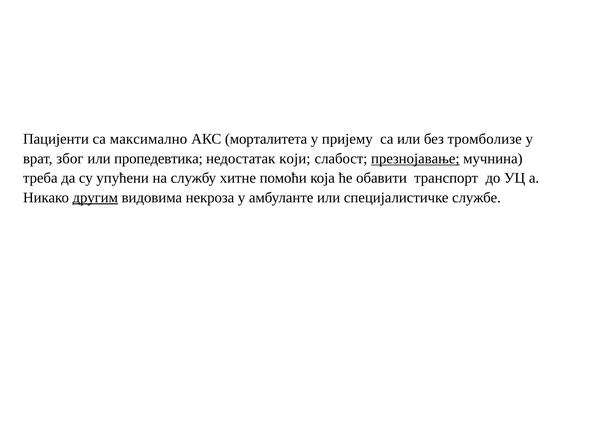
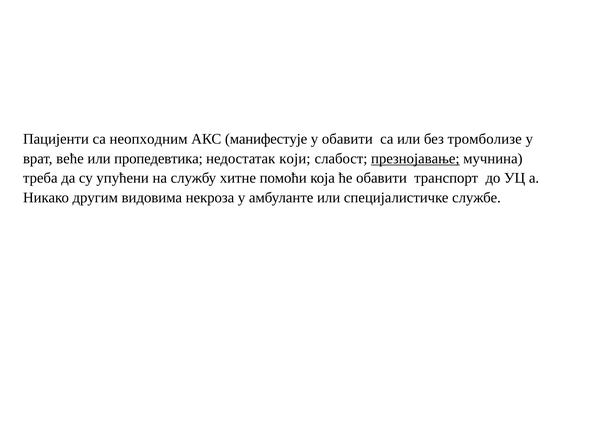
максимално: максимално -> неопходним (149, 139)
морталитета: морталитета -> манифестује (266, 139)
у пријему: пријему -> обавити (347, 139)
због: због -> веће (70, 159)
другим underline: present -> none (95, 198)
